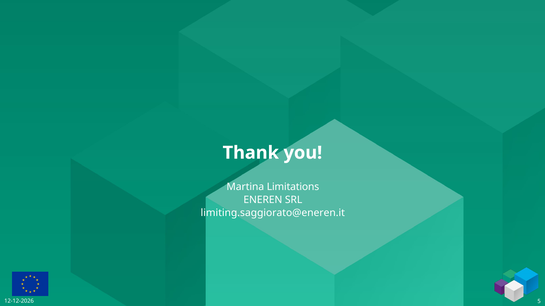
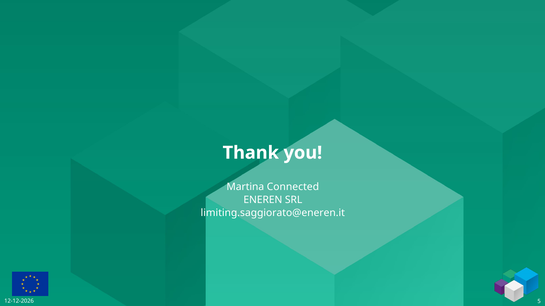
Limitations: Limitations -> Connected (293, 187)
